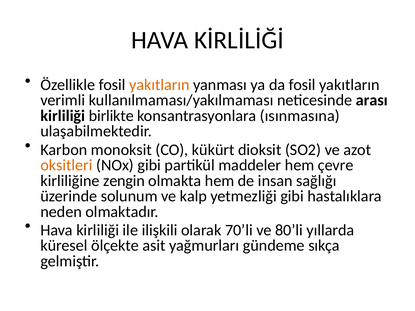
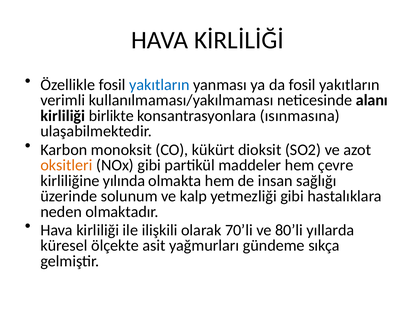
yakıtların colour: orange -> blue (159, 85)
arası: arası -> alanı (372, 100)
zengin: zengin -> yılında (124, 181)
